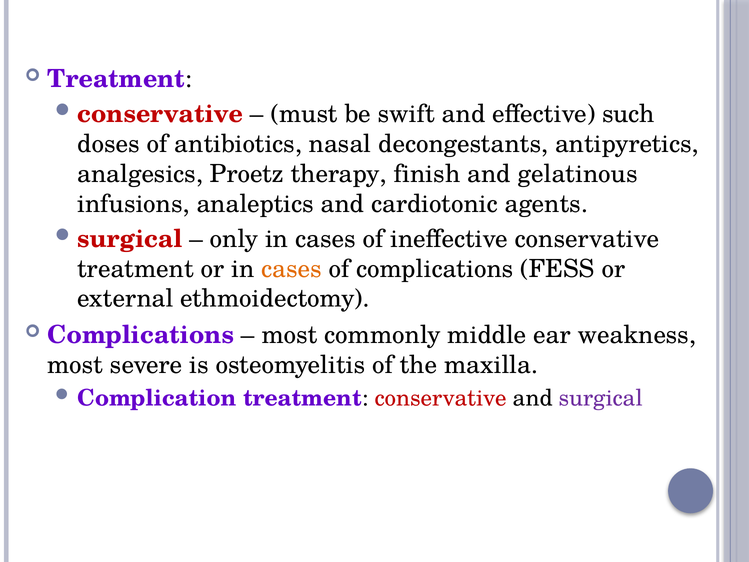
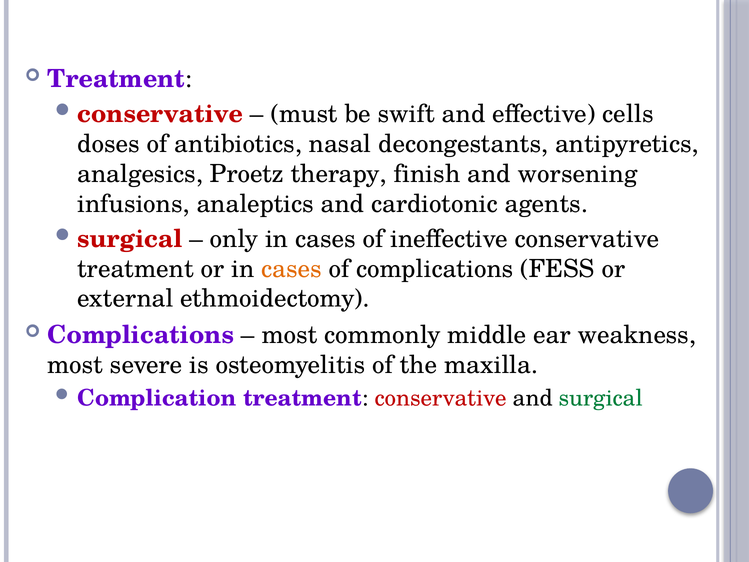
such: such -> cells (628, 114)
gelatinous: gelatinous -> worsening (578, 174)
surgical colour: purple -> green (601, 398)
